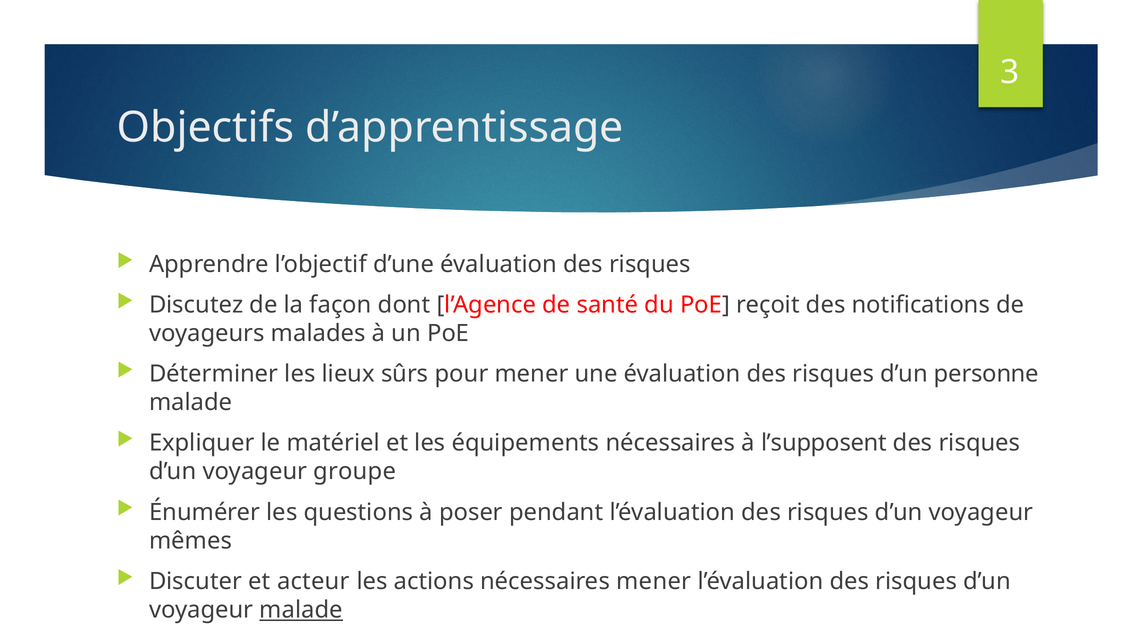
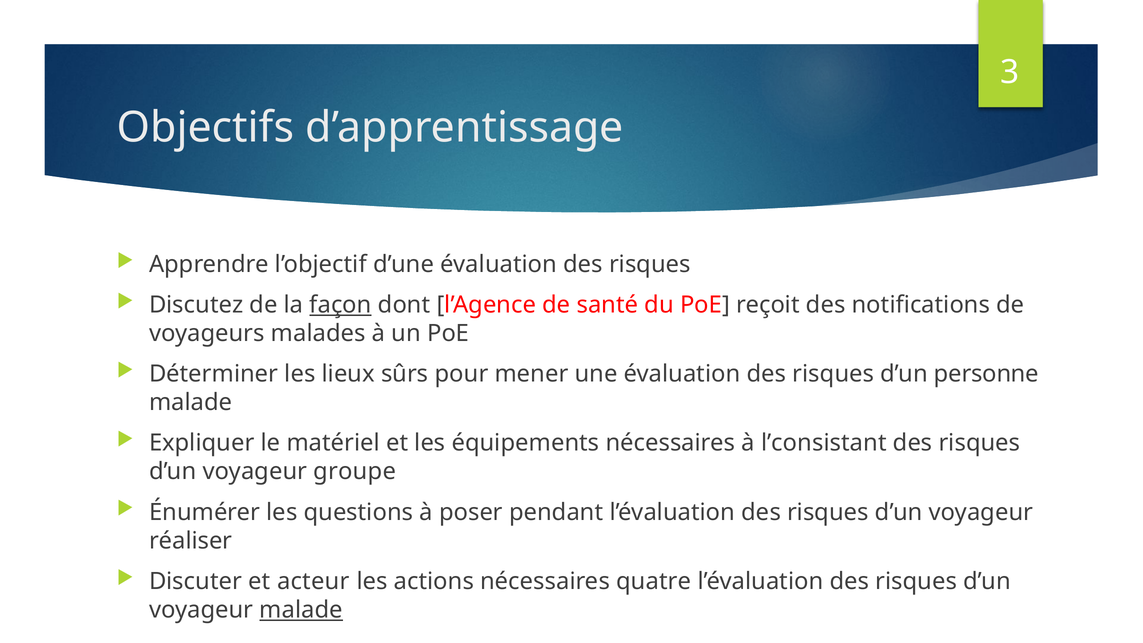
façon underline: none -> present (341, 305)
l’supposent: l’supposent -> l’consistant (824, 443)
mêmes: mêmes -> réaliser (191, 541)
nécessaires mener: mener -> quatre (654, 581)
